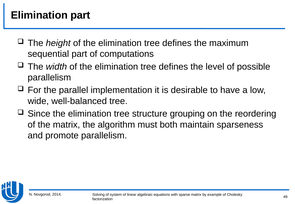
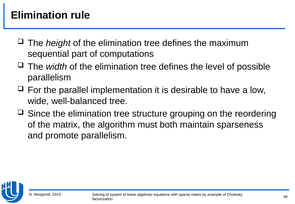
Elimination part: part -> rule (80, 15)
